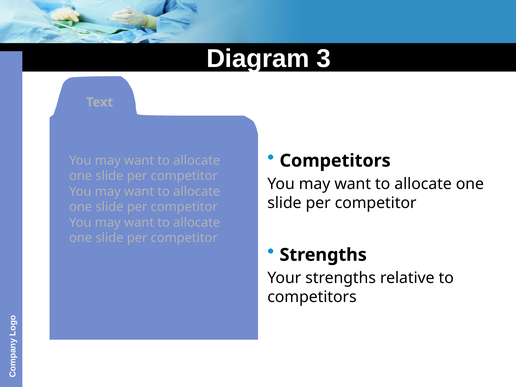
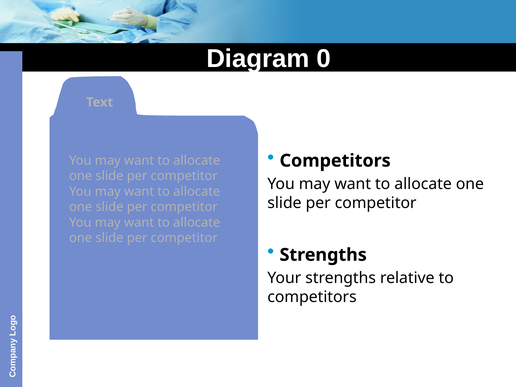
3: 3 -> 0 (324, 59)
